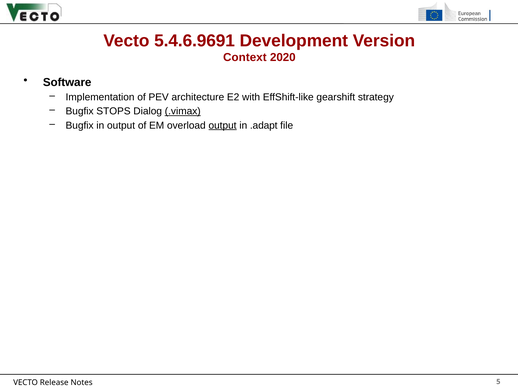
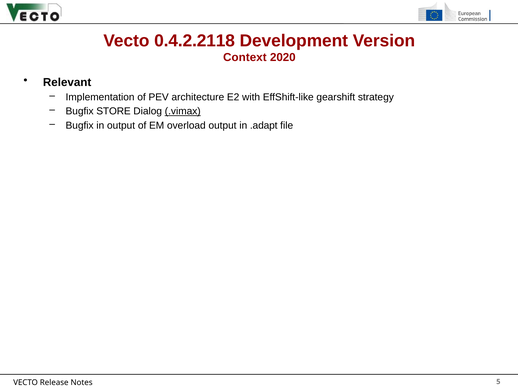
5.4.6.9691: 5.4.6.9691 -> 0.4.2.2118 (195, 41)
Software: Software -> Relevant (67, 82)
STOPS: STOPS -> STORE (114, 111)
output underline: present -> none (223, 125)
